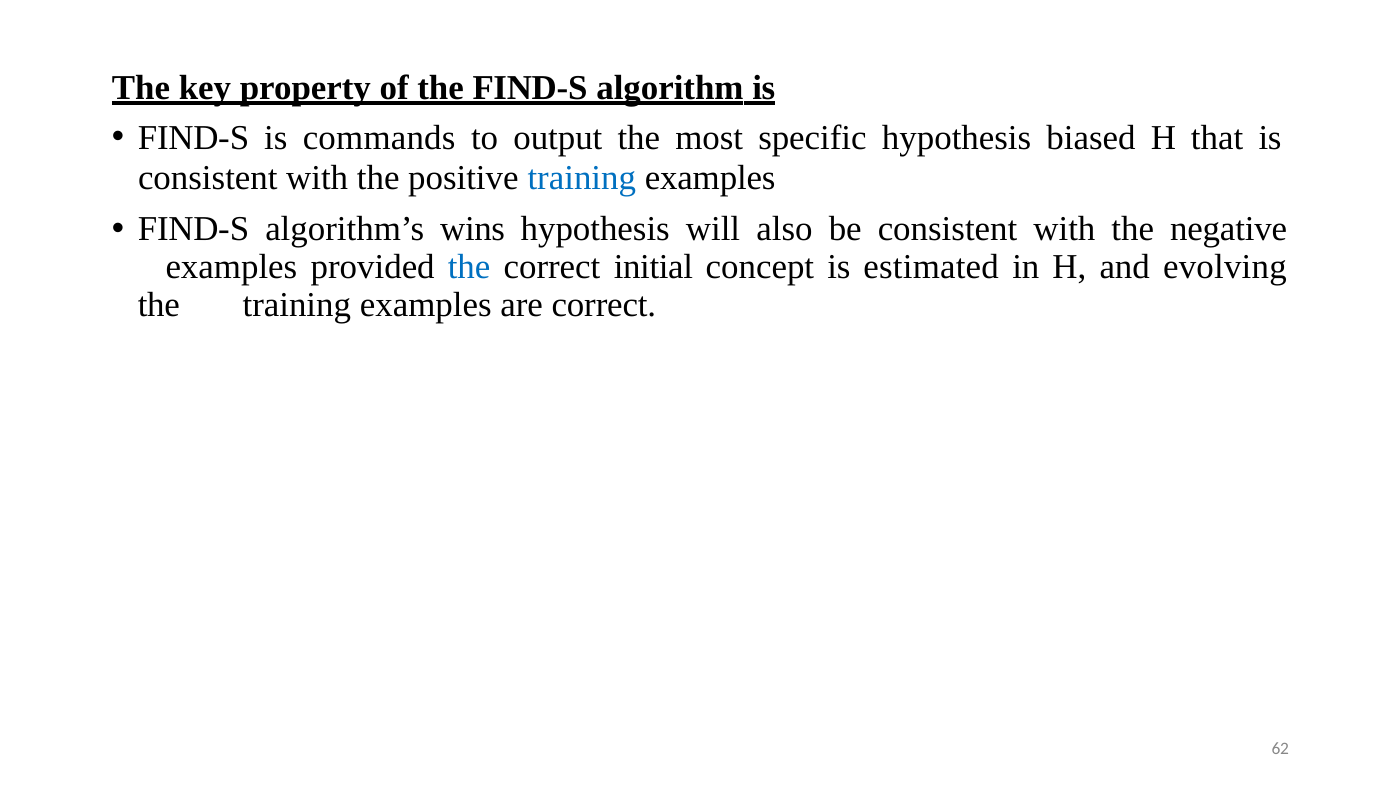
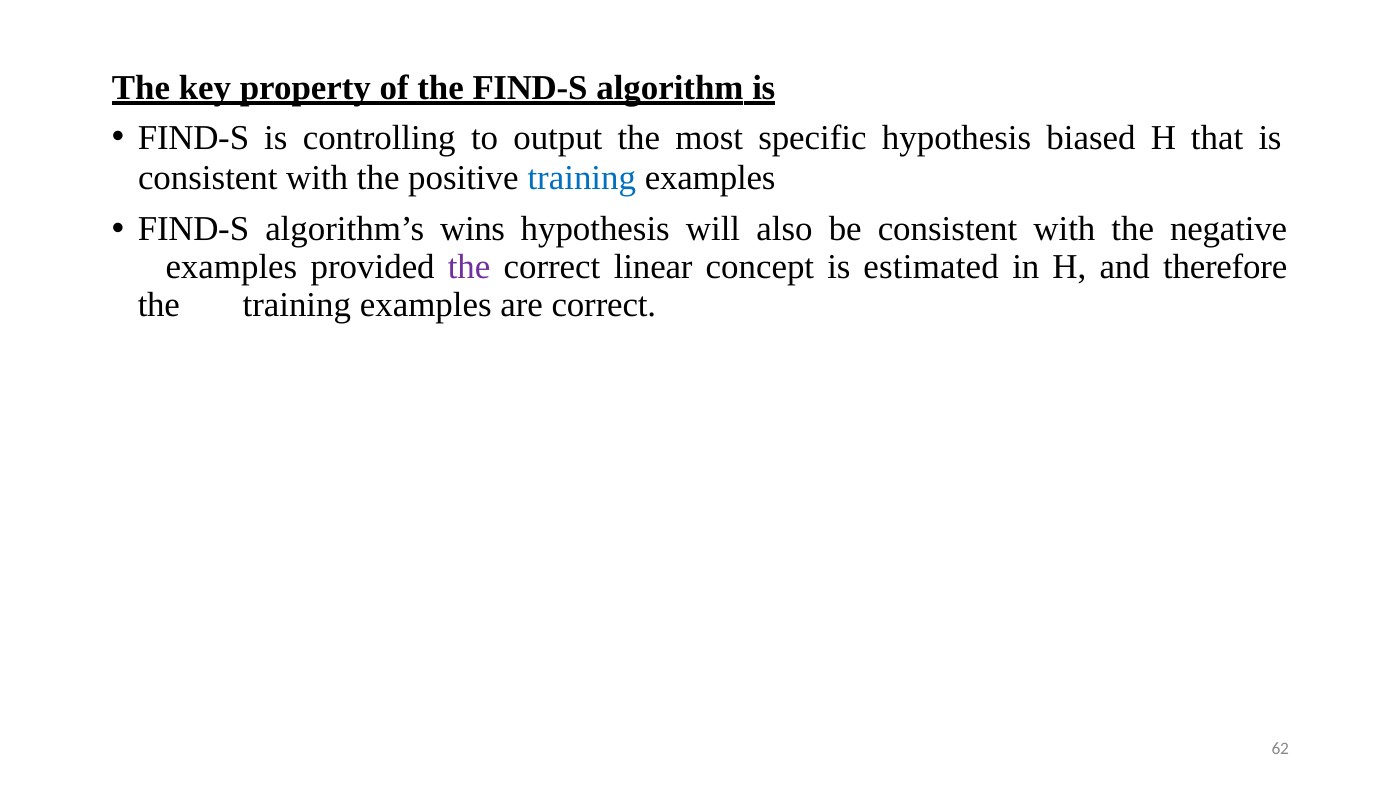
commands: commands -> controlling (379, 138)
the colour: blue -> purple (469, 267)
initial: initial -> linear (653, 267)
evolving: evolving -> therefore (1225, 267)
